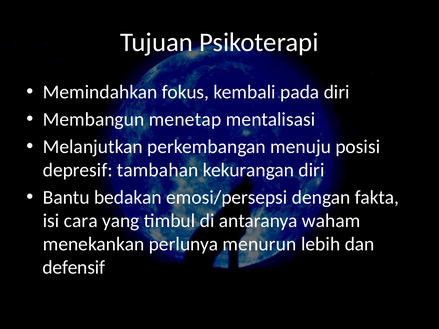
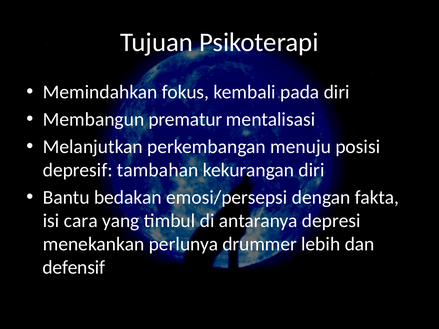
menetap: menetap -> prematur (185, 119)
waham: waham -> depresi (331, 221)
menurun: menurun -> drummer (260, 244)
